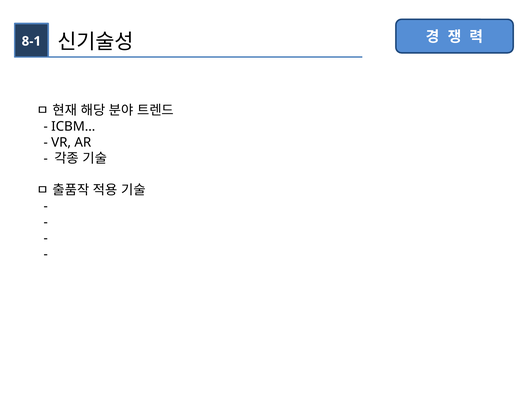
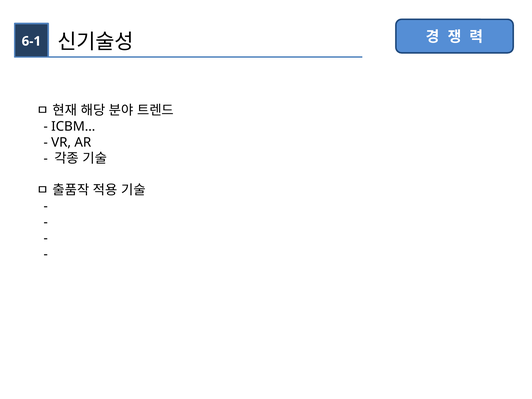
8-1: 8-1 -> 6-1 (31, 41)
